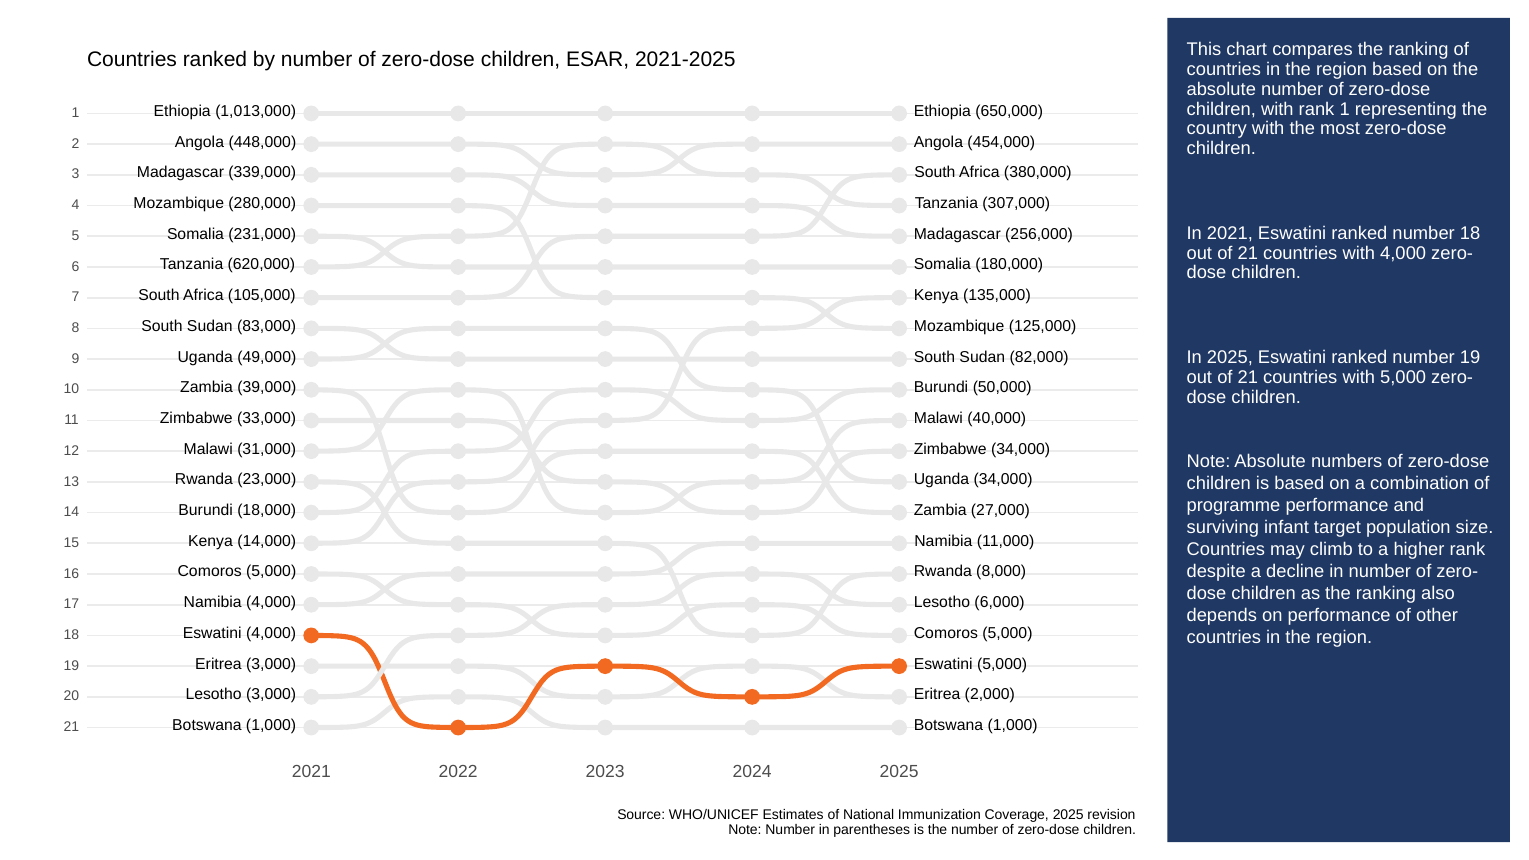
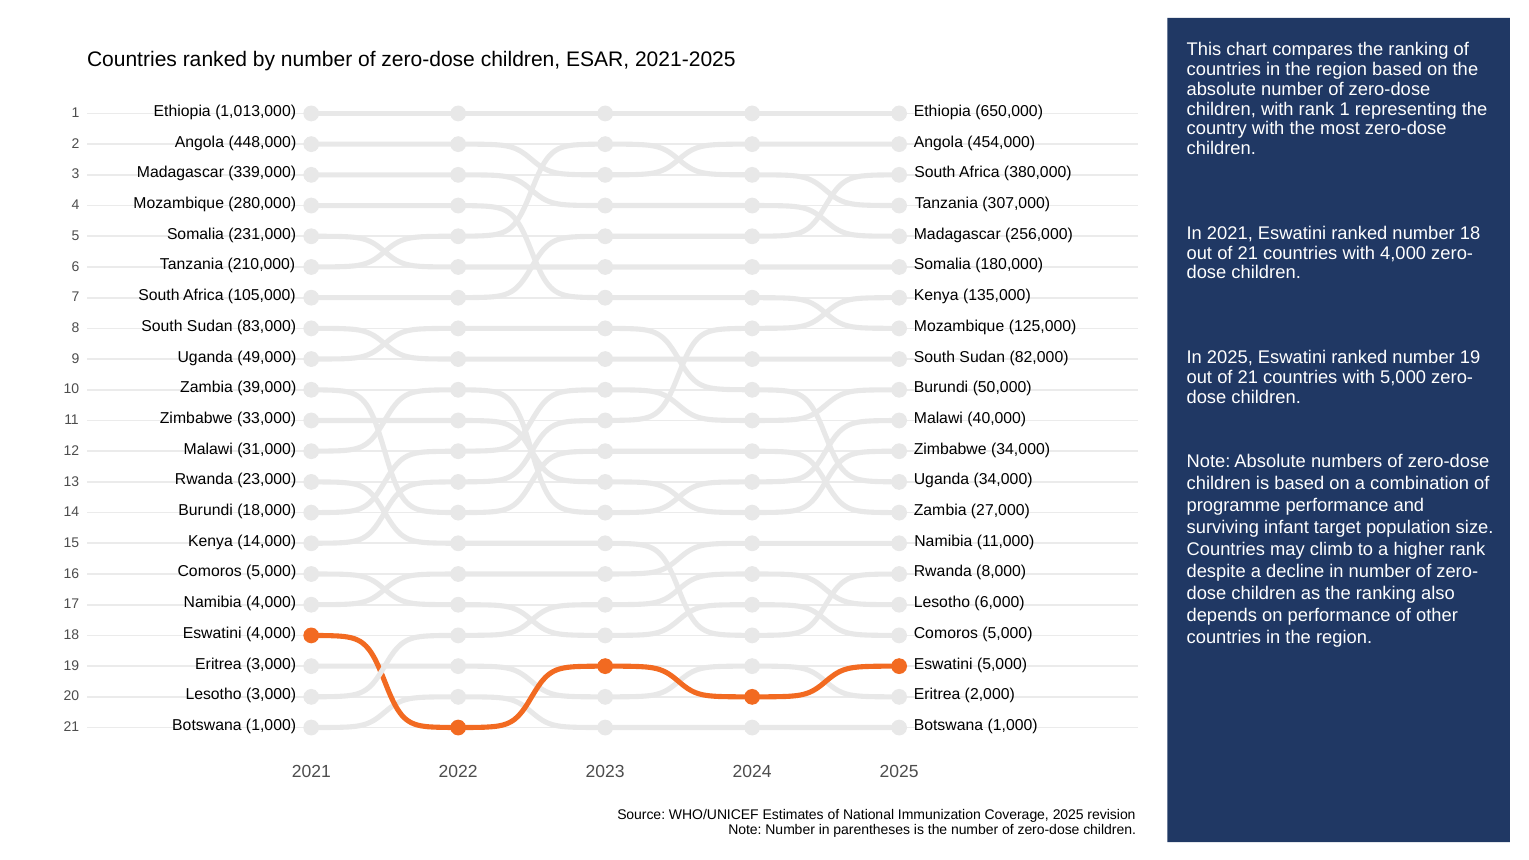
620,000: 620,000 -> 210,000 (261, 265)
